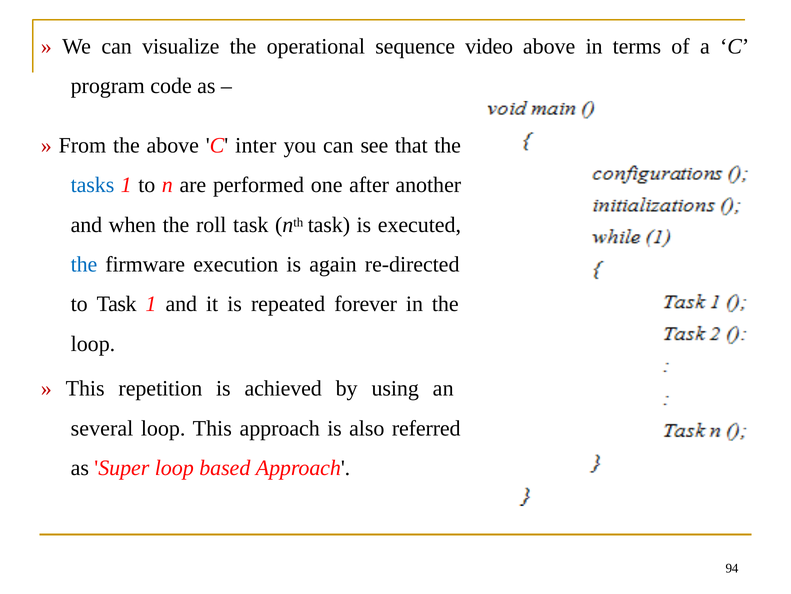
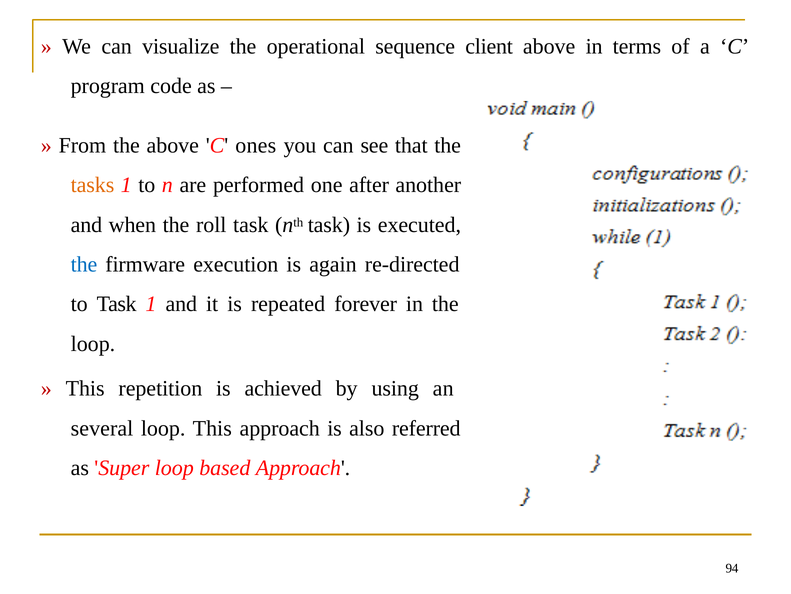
video: video -> client (489, 46)
inter: inter -> ones (256, 145)
tasks colour: blue -> orange (93, 185)
